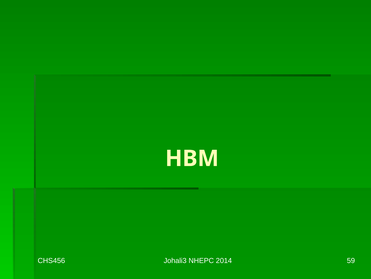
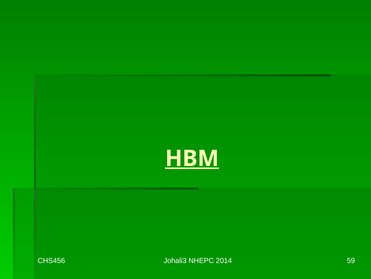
HBM underline: none -> present (192, 158)
